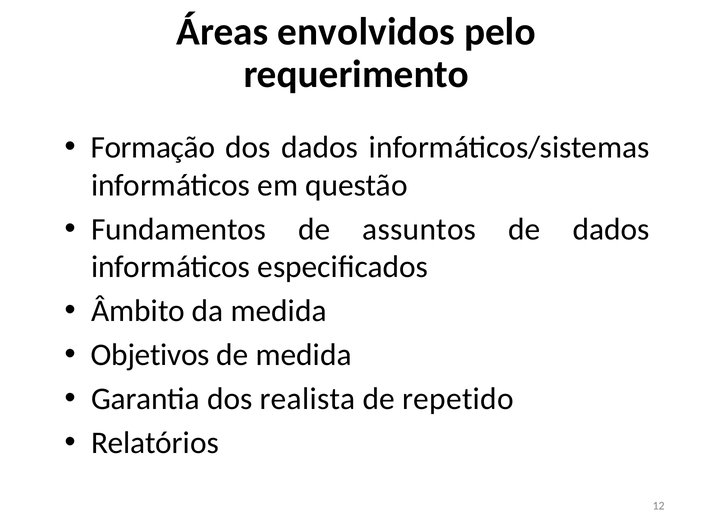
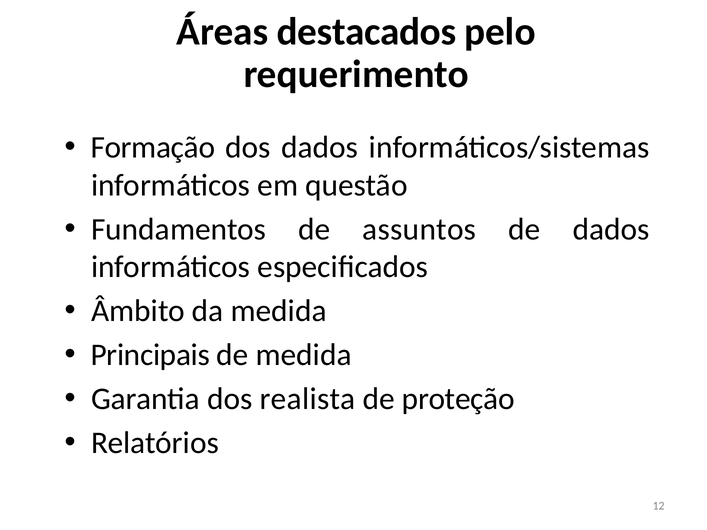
envolvidos: envolvidos -> destacados (366, 32)
Objetivos: Objetivos -> Principais (150, 355)
repetido: repetido -> proteção (458, 399)
